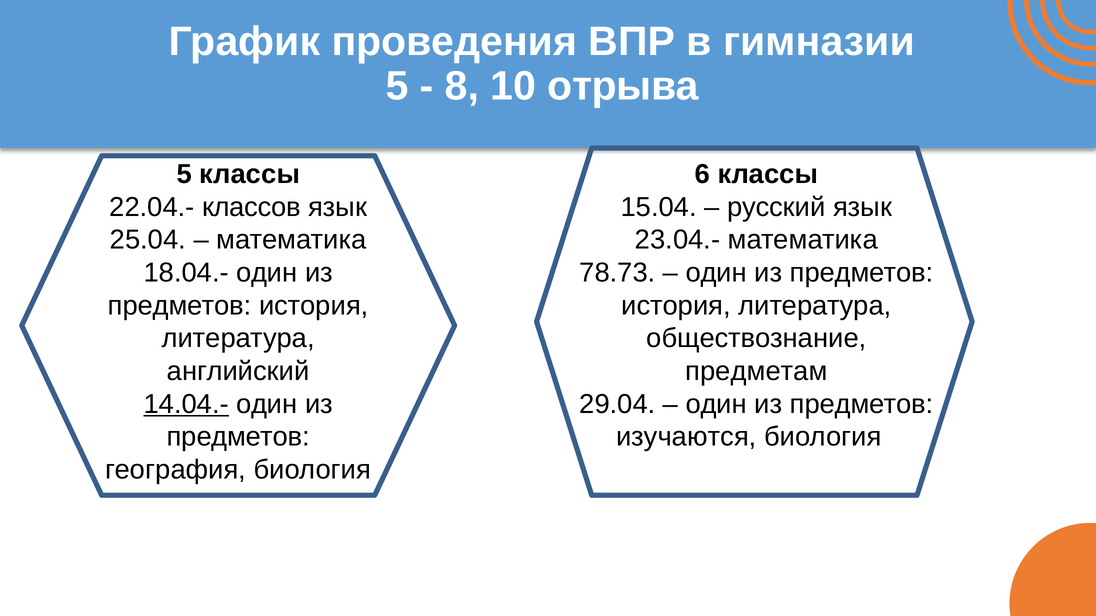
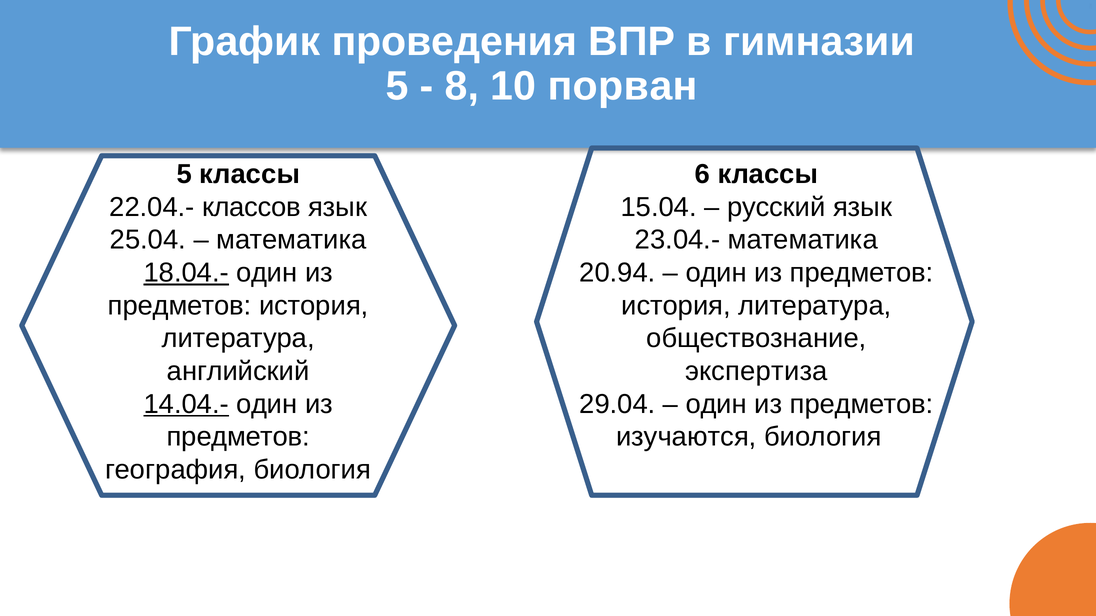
отрыва: отрыва -> порван (623, 86)
18.04.- underline: none -> present (186, 273)
78.73: 78.73 -> 20.94 (617, 273)
предметам: предметам -> экспертиза (756, 372)
